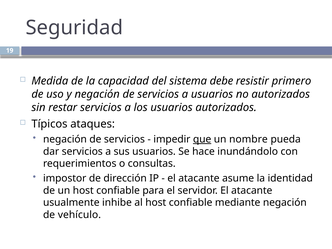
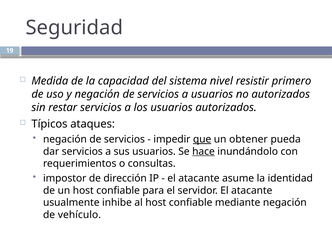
debe: debe -> nivel (221, 81)
nombre: nombre -> obtener (248, 139)
hace underline: none -> present (203, 151)
